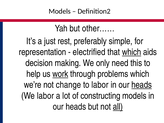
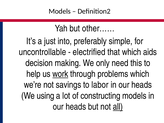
rest: rest -> into (65, 41)
representation: representation -> uncontrollable (42, 52)
which underline: present -> none (132, 52)
change: change -> savings (68, 85)
heads underline: present -> none (142, 85)
We labor: labor -> using (45, 96)
